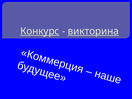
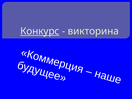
викторина underline: present -> none (93, 31)
